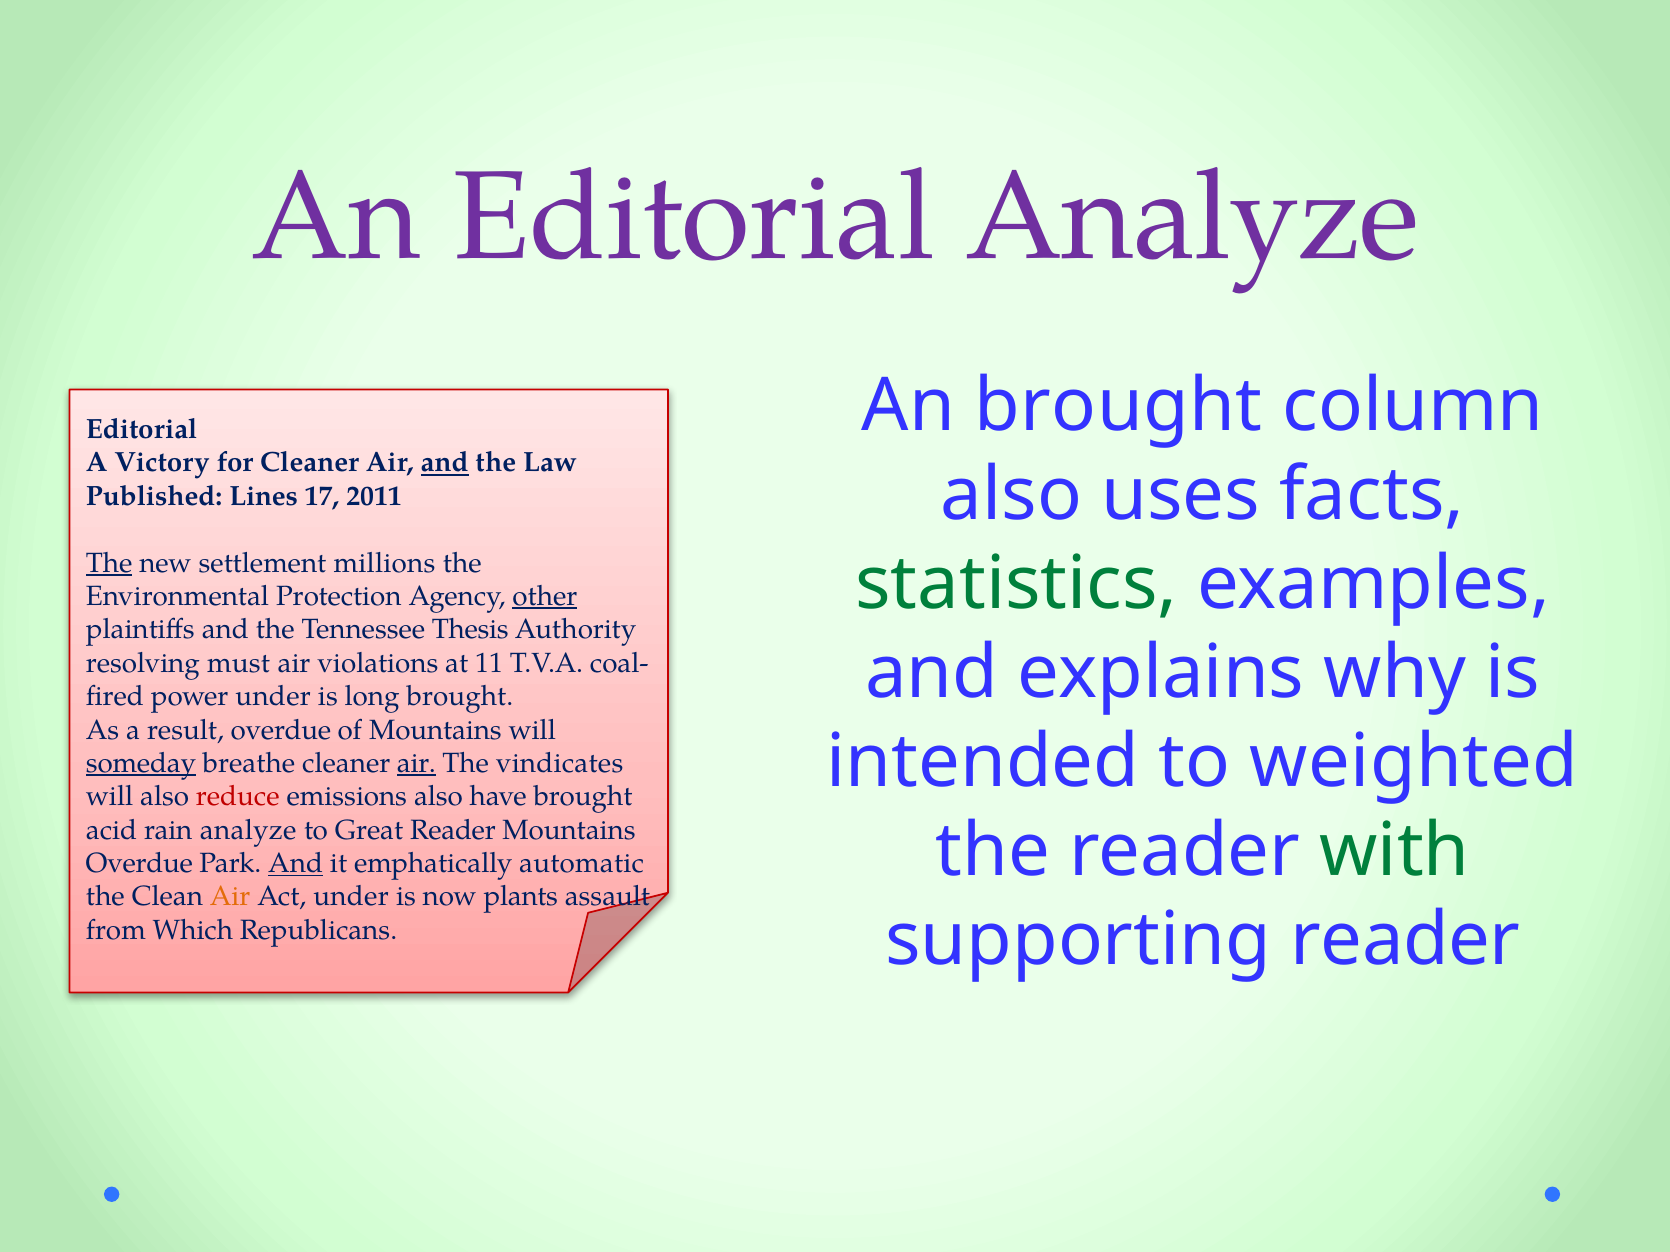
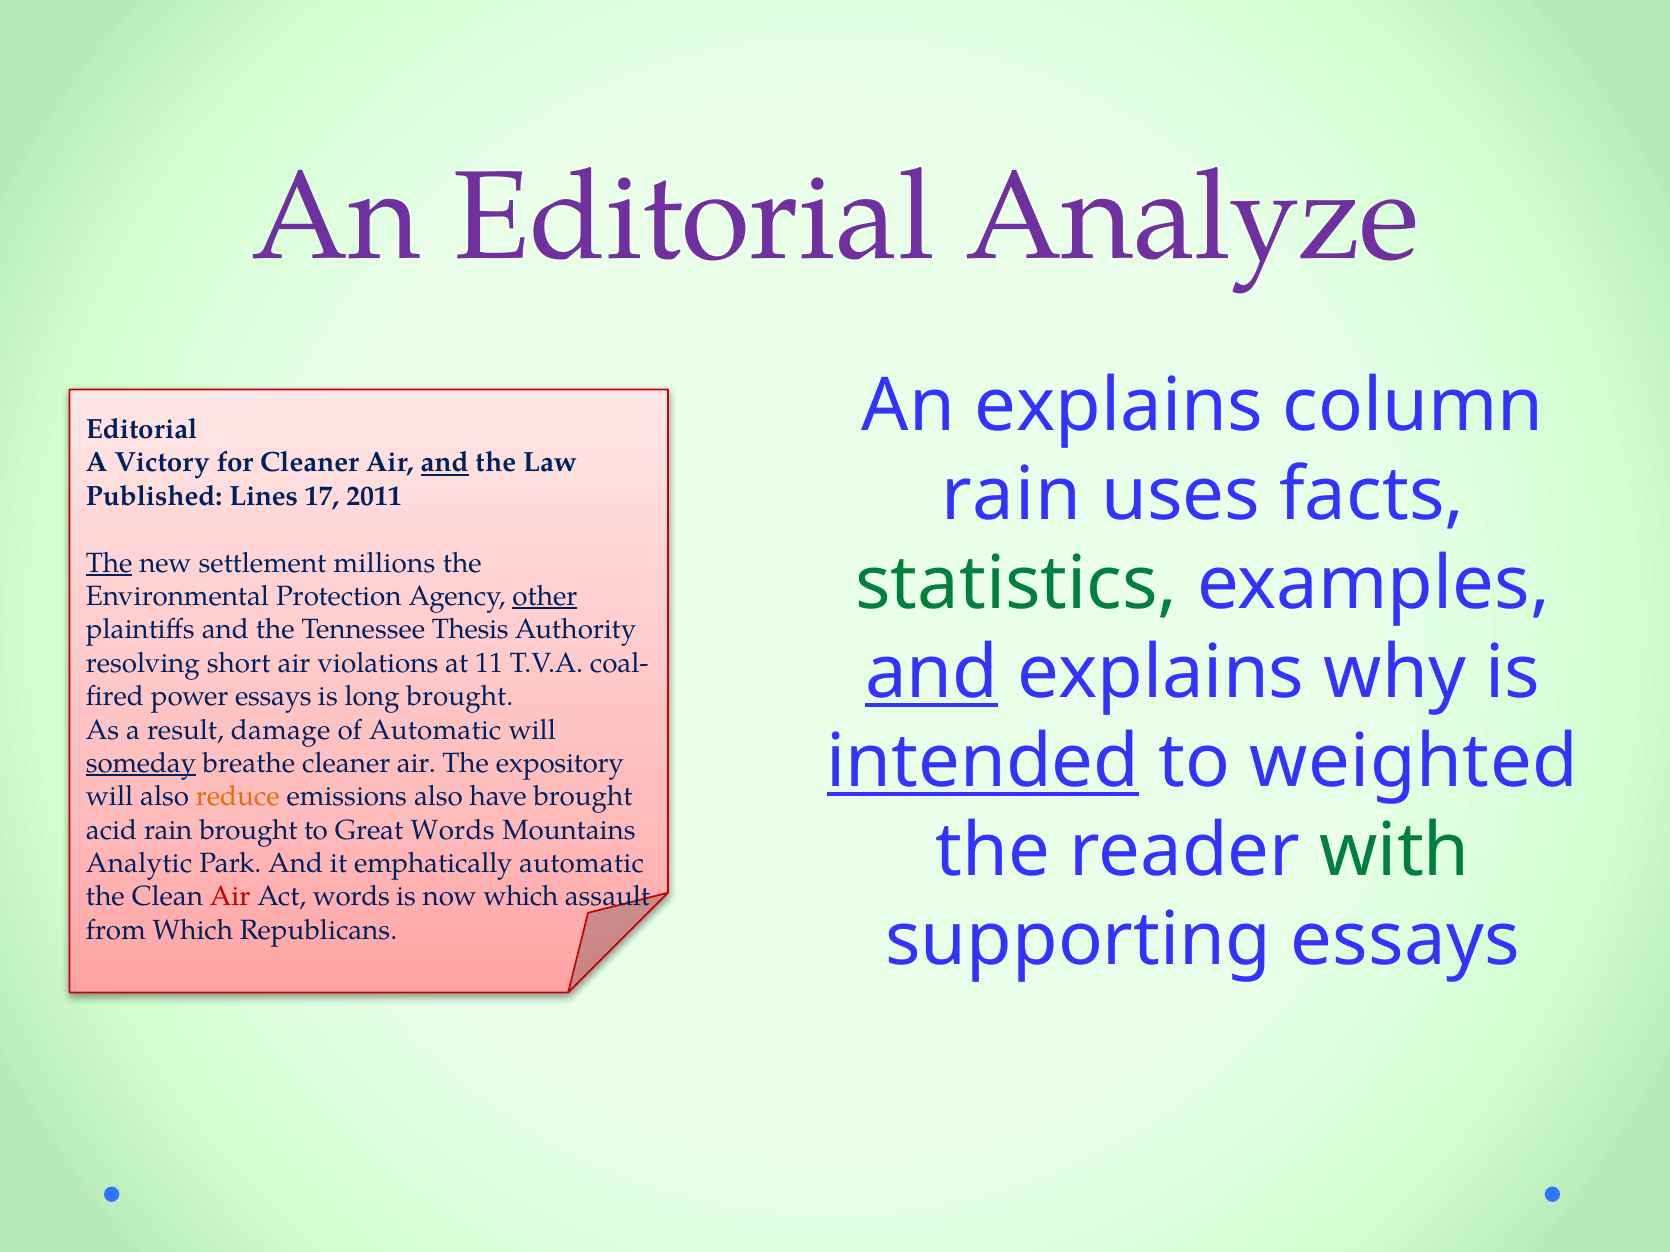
An brought: brought -> explains (1119, 406)
also: also -> rain (1011, 495)
and underline: none -> present (932, 673)
must: must -> short (239, 663)
power under: under -> essays (273, 697)
result overdue: overdue -> damage (281, 730)
of Mountains: Mountains -> Automatic (435, 730)
intended underline: none -> present (983, 762)
air underline: present -> none (416, 764)
vindicates: vindicates -> expository (560, 764)
reduce colour: red -> orange (238, 797)
rain analyze: analyze -> brought (248, 830)
Great Reader: Reader -> Words (453, 830)
Overdue: Overdue -> Analytic (139, 864)
And underline: present -> none (296, 864)
Air colour: orange -> red (230, 897)
Act under: under -> words (351, 897)
now plants: plants -> which (521, 897)
supporting reader: reader -> essays (1405, 940)
